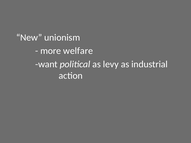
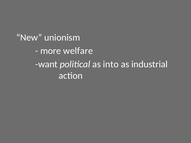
levy: levy -> into (111, 64)
